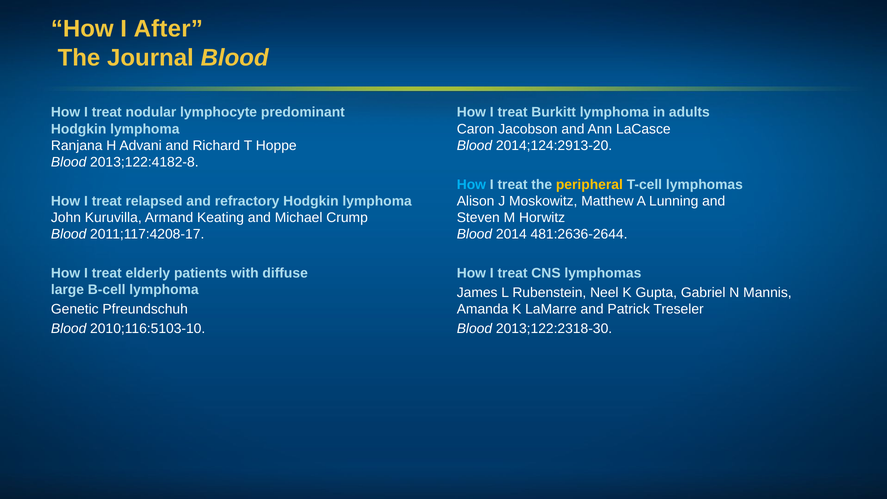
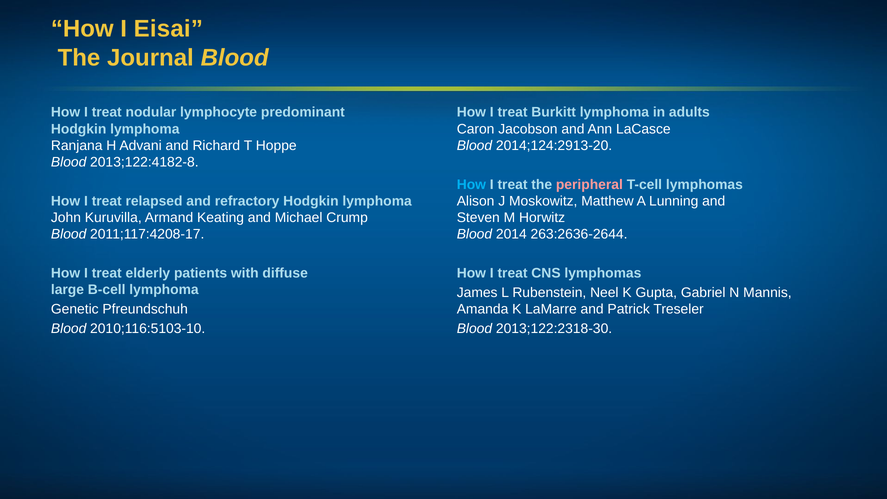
After: After -> Eisai (168, 29)
peripheral colour: yellow -> pink (589, 184)
481:2636-2644: 481:2636-2644 -> 263:2636-2644 (579, 234)
